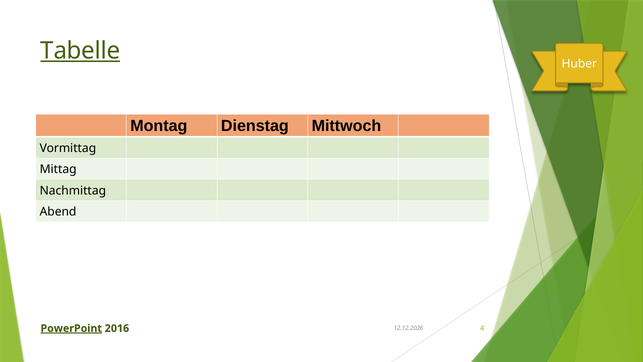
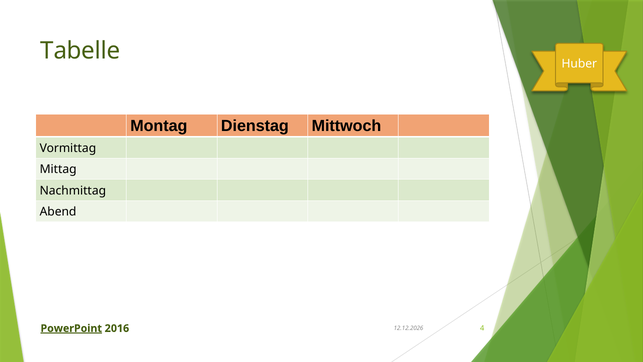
Tabelle underline: present -> none (80, 51)
